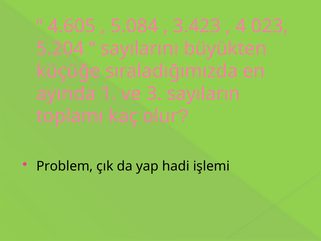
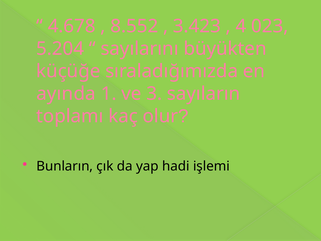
4.605: 4.605 -> 4.678 (72, 26)
5.084: 5.084 -> 8.552 (134, 26)
Problem: Problem -> Bunların (65, 166)
